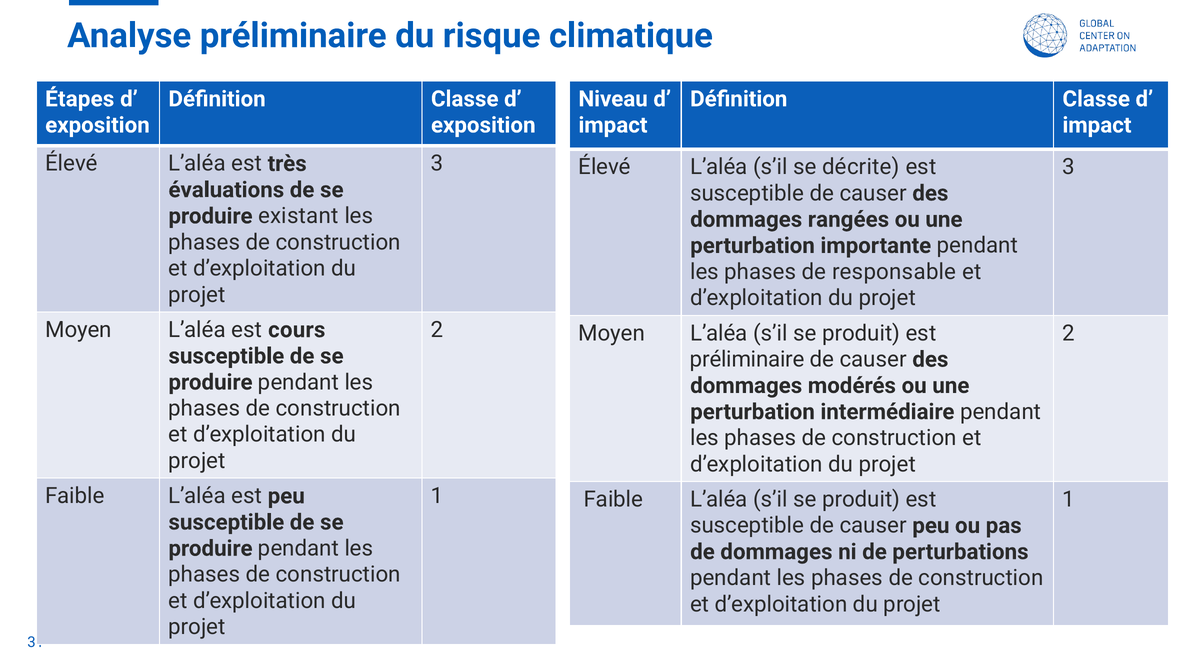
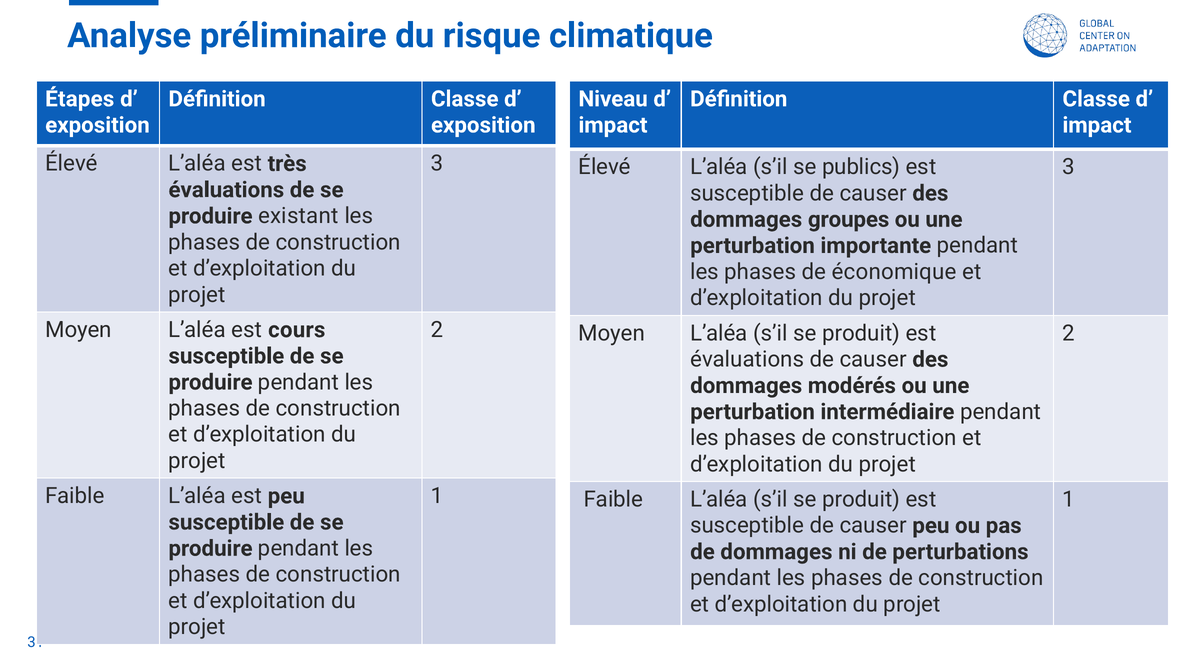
décrite: décrite -> publics (861, 167)
rangées: rangées -> groupes (849, 220)
responsable: responsable -> économique (894, 272)
préliminaire: préliminaire -> évaluations (747, 360)
